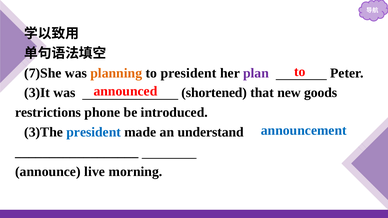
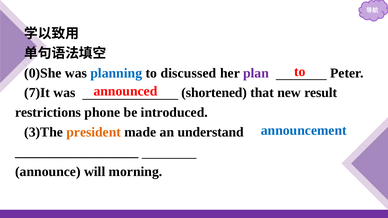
7)She: 7)She -> 0)She (43, 73)
planning colour: orange -> blue (116, 73)
to president: president -> discussed (188, 73)
3)It: 3)It -> 7)It (37, 93)
goods: goods -> result (321, 93)
president colour: blue -> orange (94, 132)
live: live -> will (95, 172)
